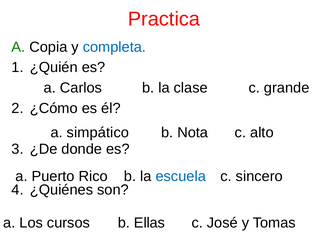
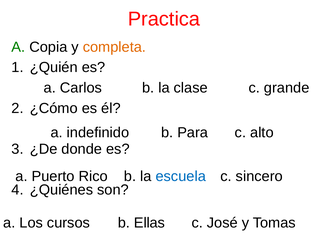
completa colour: blue -> orange (114, 47)
simpático: simpático -> indefinido (98, 133)
Nota: Nota -> Para (193, 133)
